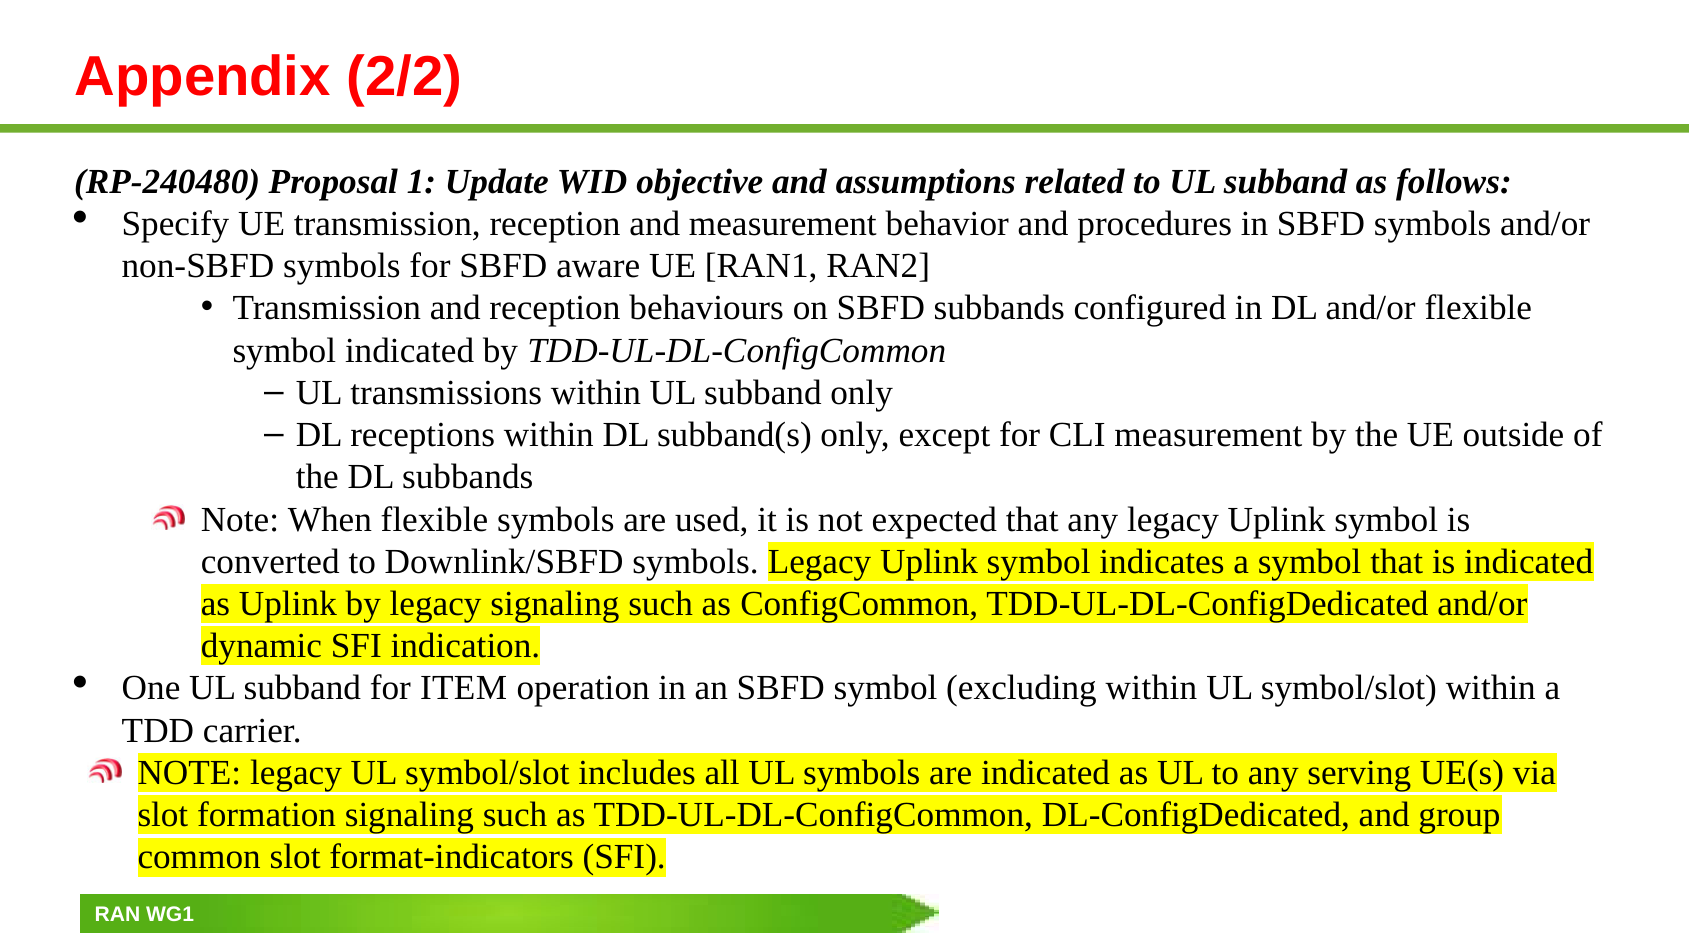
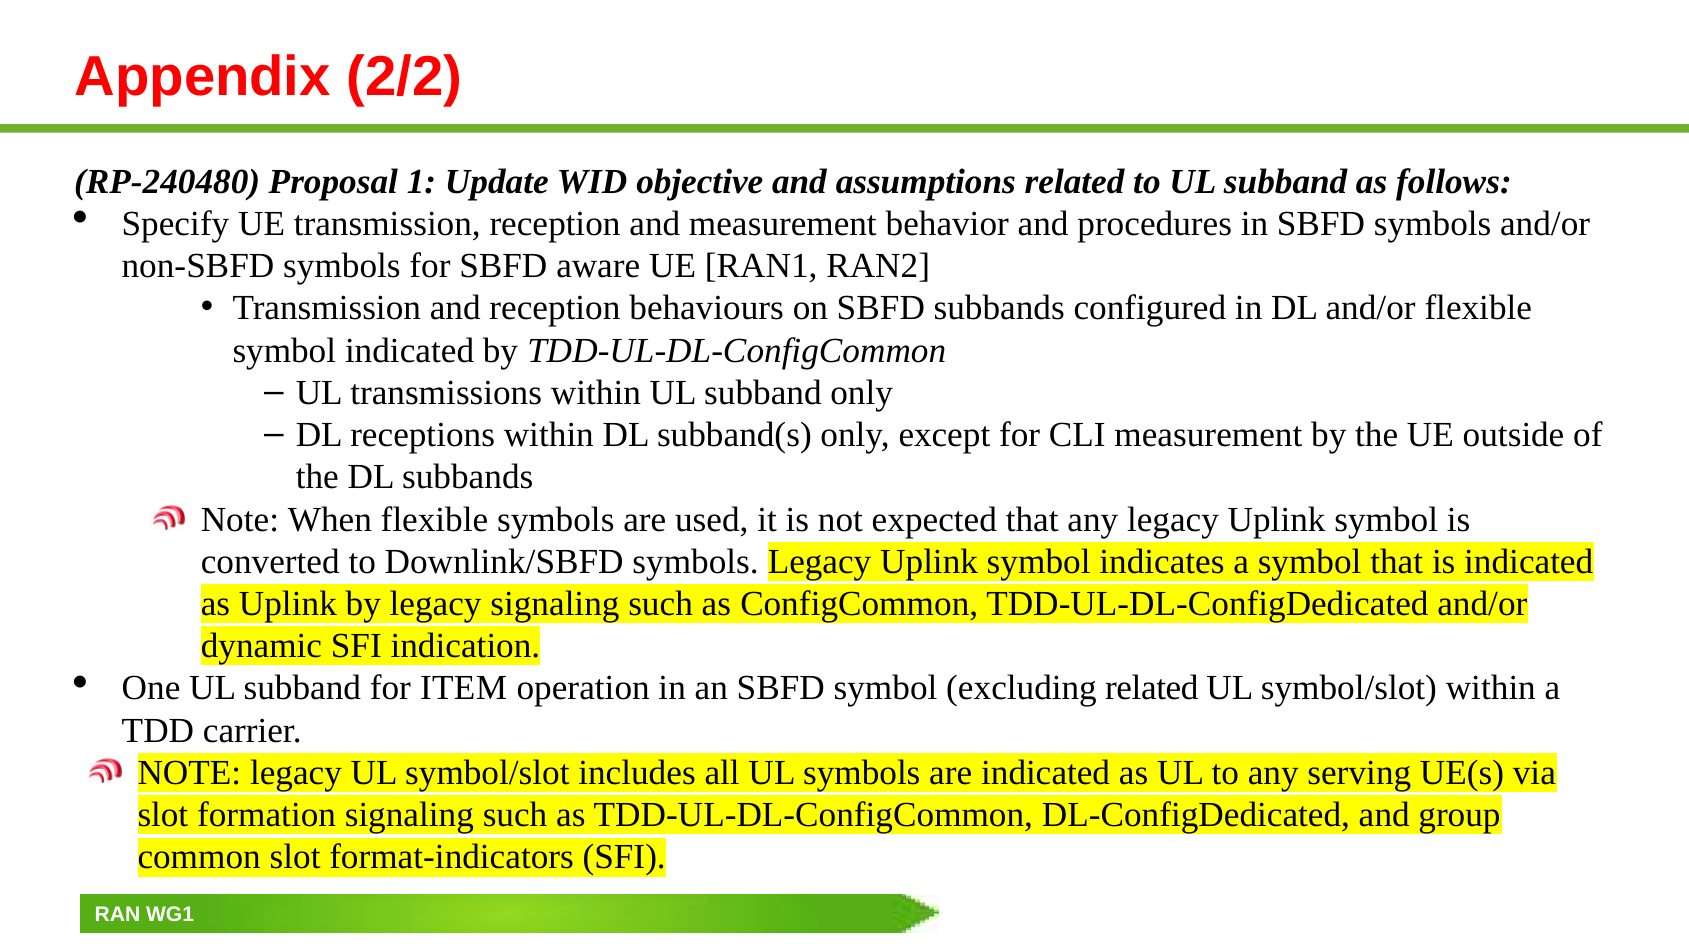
excluding within: within -> related (1152, 688)
